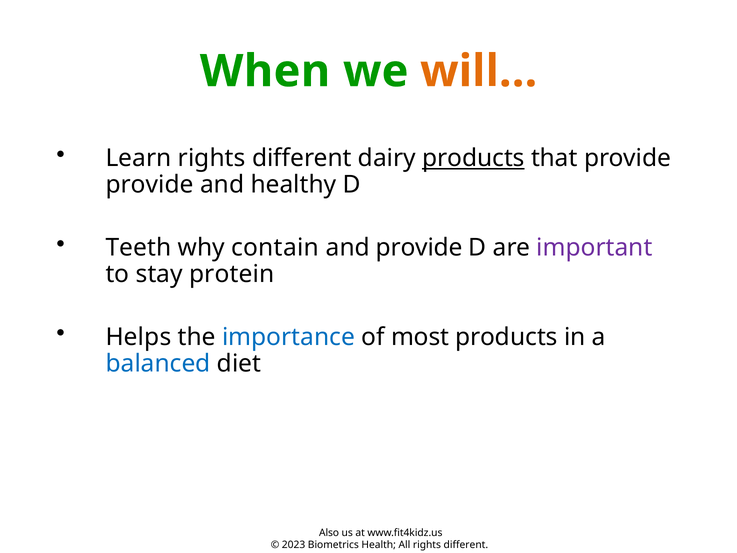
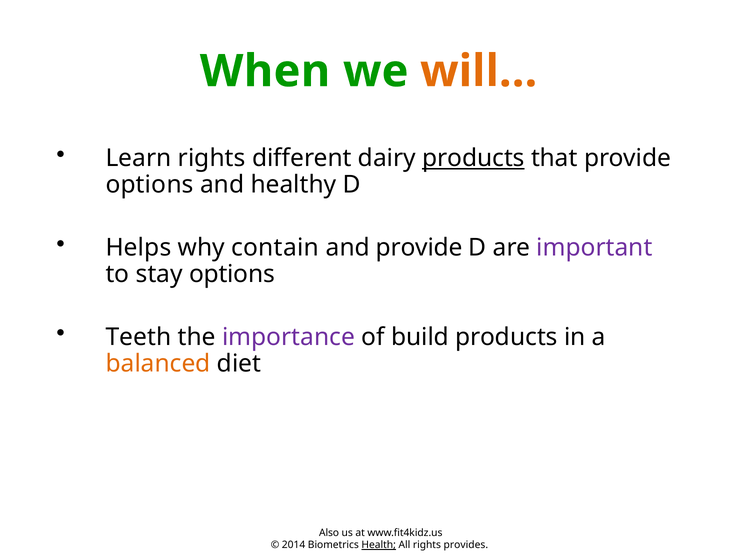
provide: provide -> options (150, 185)
Teeth: Teeth -> Helps (138, 247)
stay protein: protein -> options (232, 274)
Helps: Helps -> Teeth (138, 337)
importance colour: blue -> purple (288, 337)
most: most -> build (420, 337)
balanced colour: blue -> orange (158, 363)
2023: 2023 -> 2014 (294, 545)
Health underline: none -> present (379, 545)
All rights different: different -> provides (466, 545)
